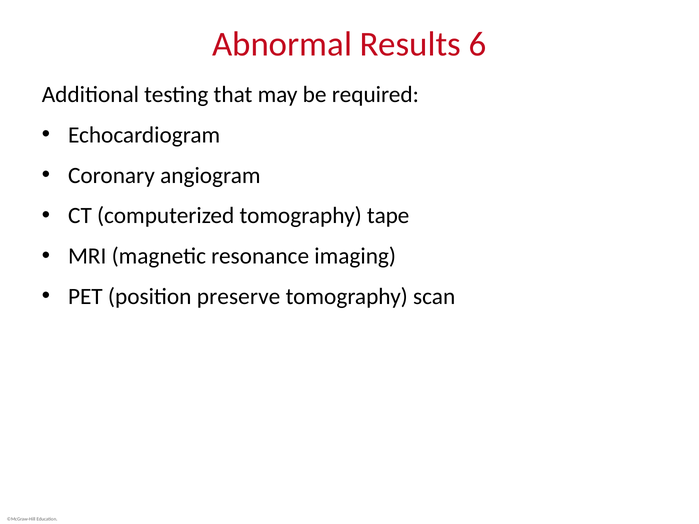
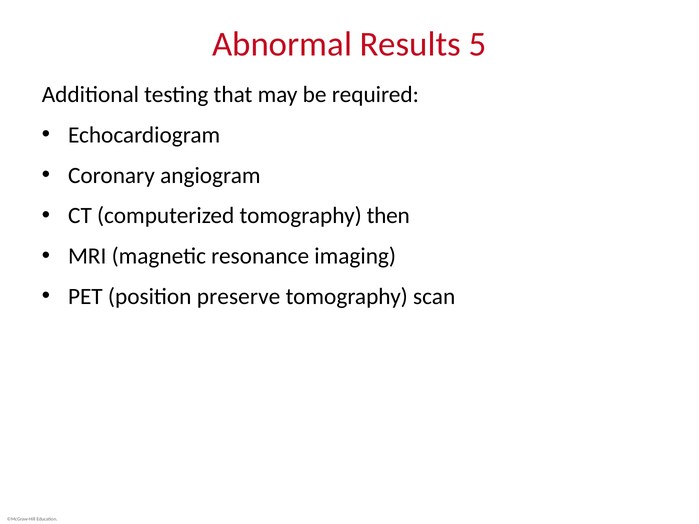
6: 6 -> 5 (478, 44)
tape: tape -> then (388, 216)
